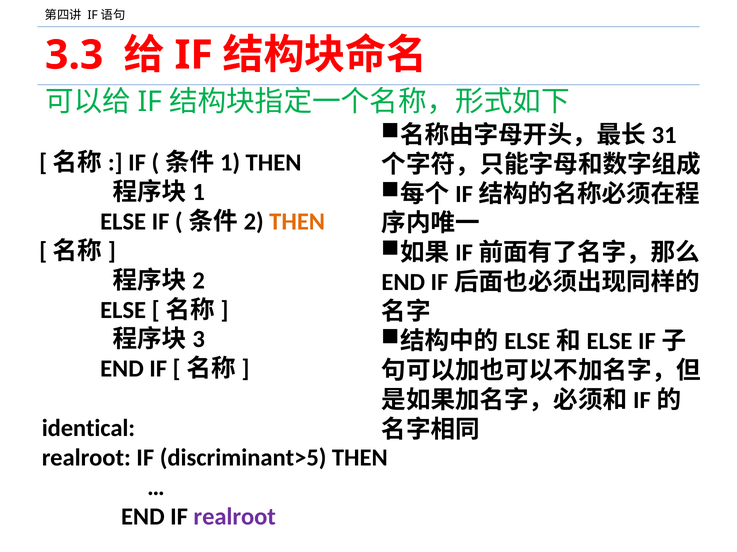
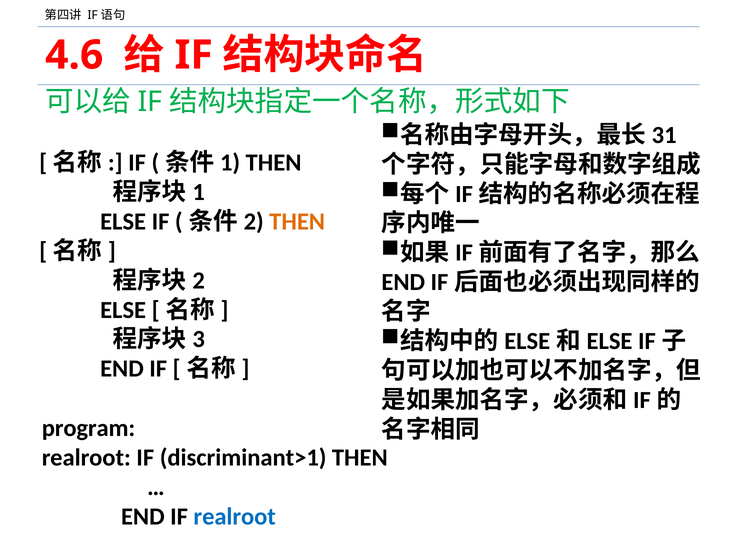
3.3: 3.3 -> 4.6 (74, 55)
identical: identical -> program (88, 429)
discriminant>5: discriminant>5 -> discriminant>1 (243, 458)
realroot colour: purple -> blue (235, 517)
